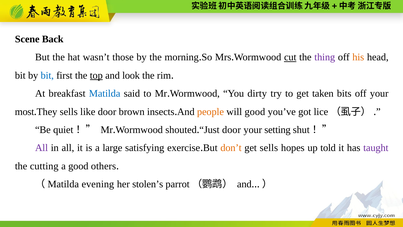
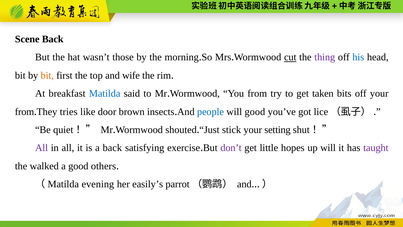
his colour: orange -> blue (358, 57)
bit colour: blue -> orange (47, 75)
top underline: present -> none (96, 75)
look: look -> wife (131, 75)
You dirty: dirty -> from (257, 93)
most: most -> from (24, 112)
sells: sells -> tries (69, 112)
people colour: orange -> blue (210, 112)
door: door -> stick (232, 130)
a large: large -> back (112, 148)
don’t colour: orange -> purple (231, 148)
get sells: sells -> little (269, 148)
up told: told -> will (328, 148)
cutting: cutting -> walked (44, 166)
stolen’s: stolen’s -> easily’s (148, 184)
